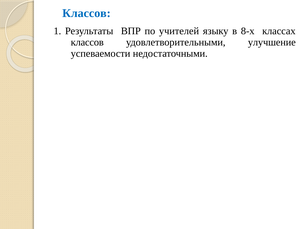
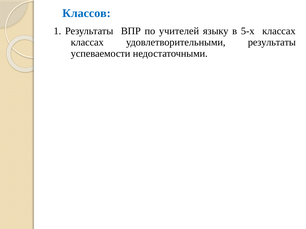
8-х: 8-х -> 5-х (248, 31)
классов: классов -> классах (87, 42)
удовлетворительными улучшение: улучшение -> результаты (272, 42)
